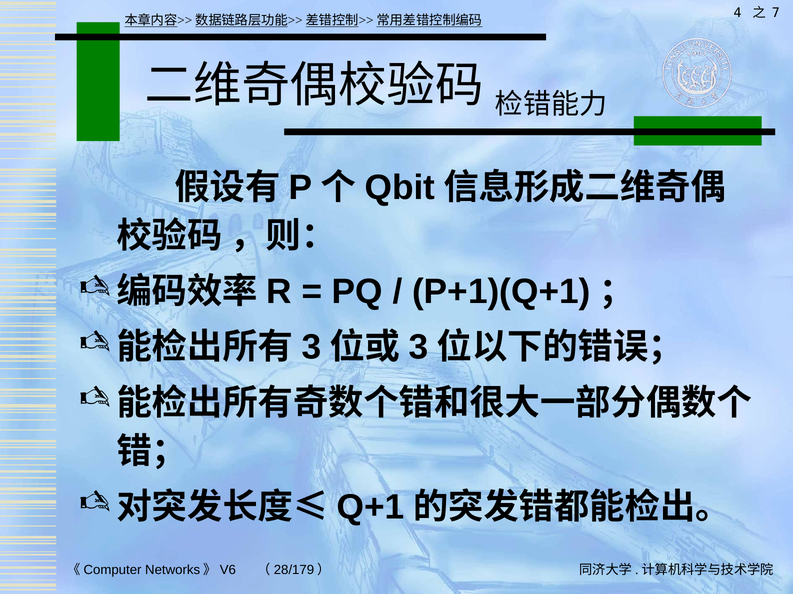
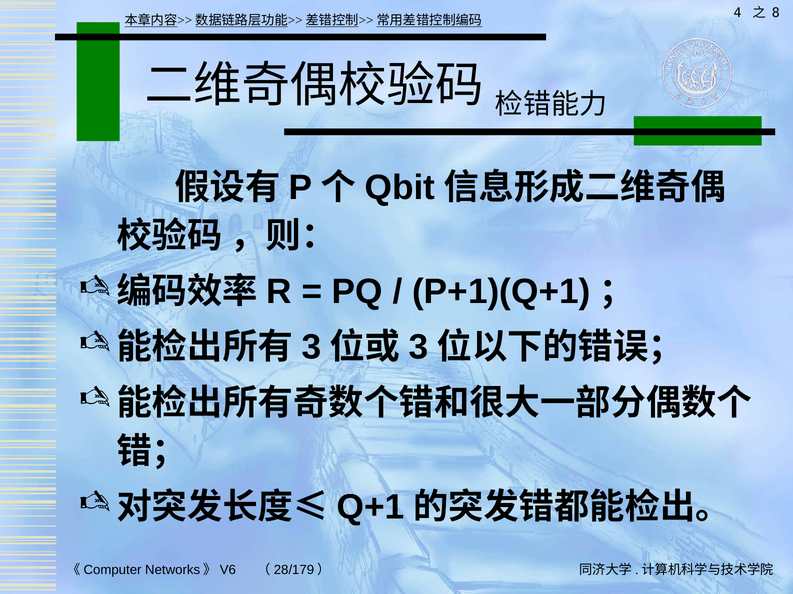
7: 7 -> 8 (776, 13)
